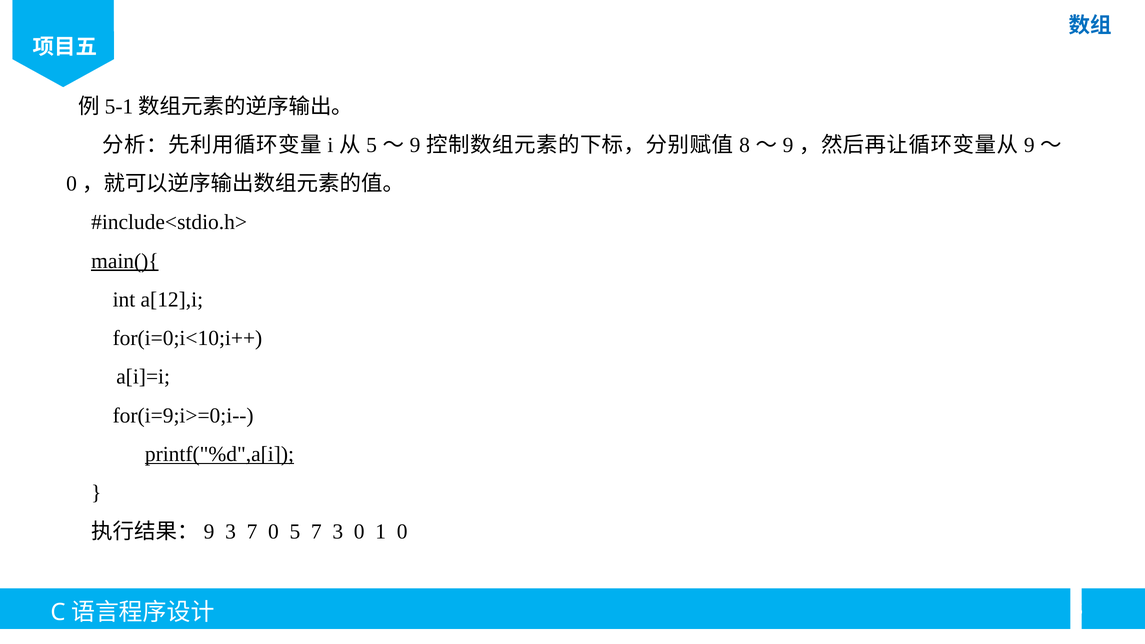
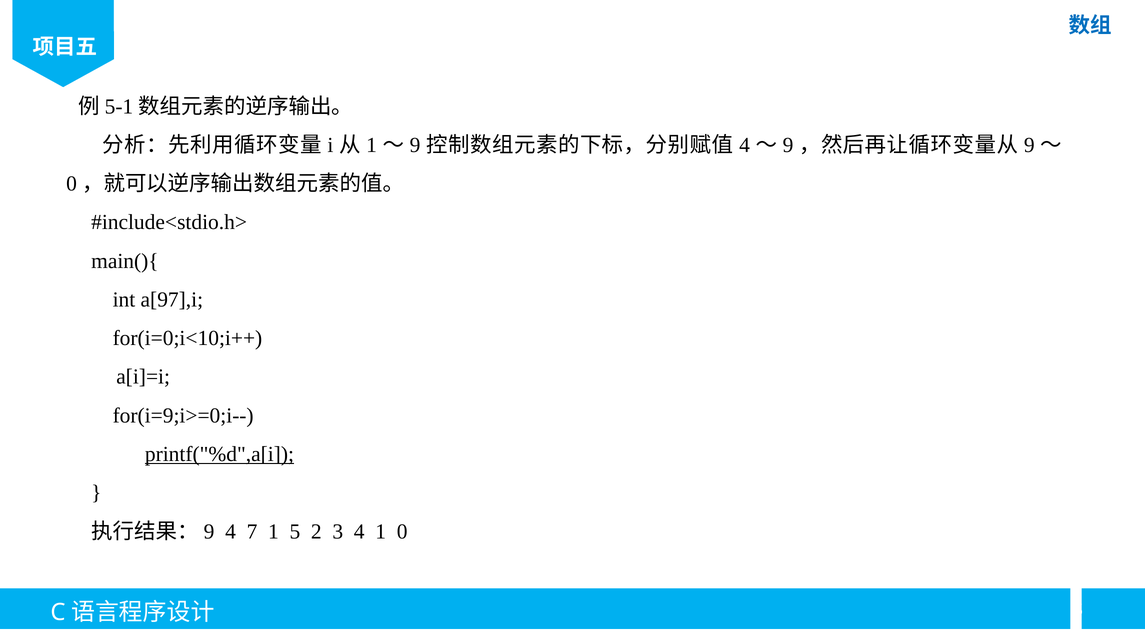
5: 5 -> 1 (372, 145)
8: 8 -> 4 (745, 145)
main(){ underline: present -> none (125, 261)
a[12],i: a[12],i -> a[97],i (172, 300)
3: 3 -> 4 (231, 532)
7 0: 0 -> 1 (273, 532)
5 7: 7 -> 2 (316, 532)
3 0: 0 -> 4 (359, 532)
